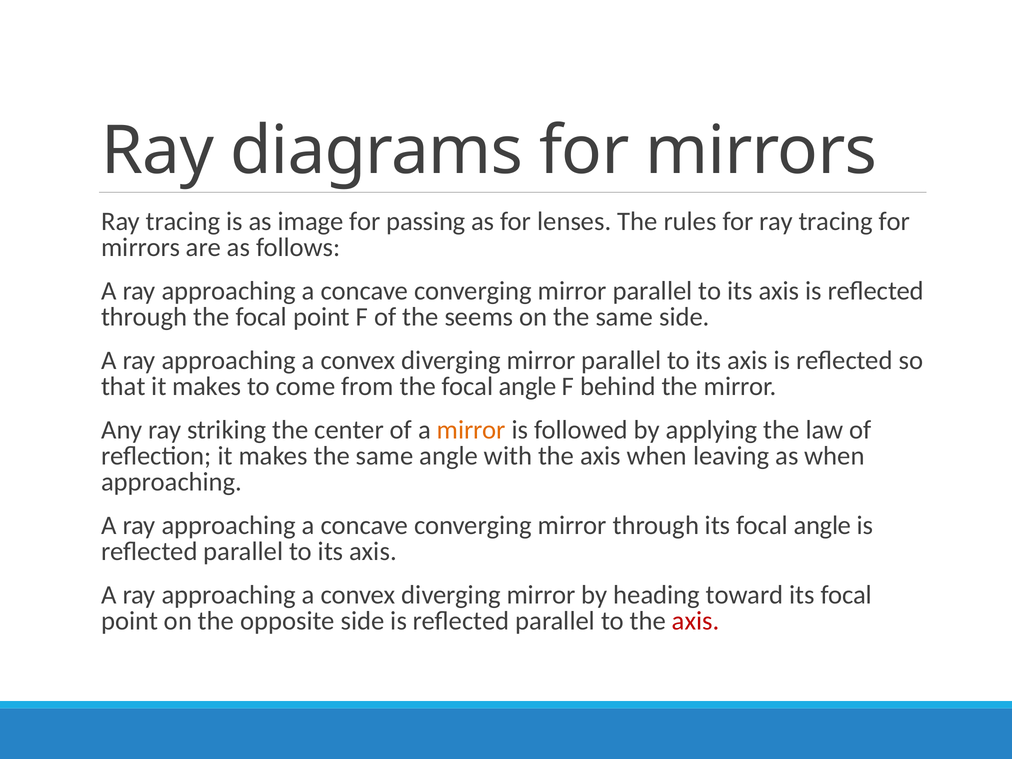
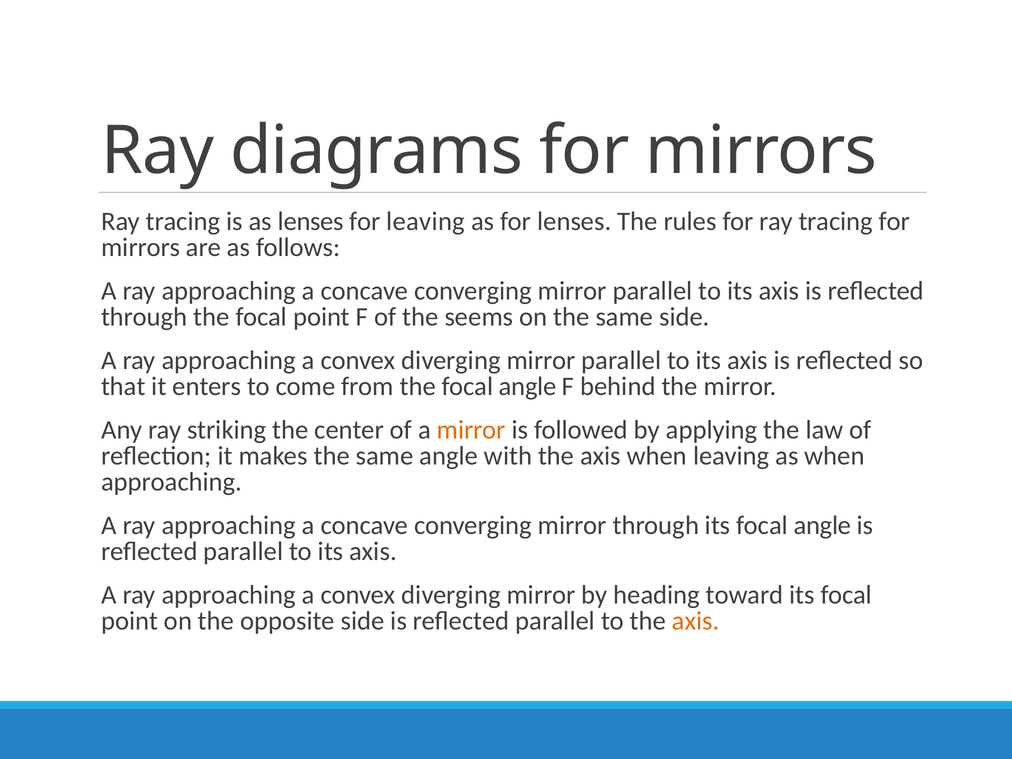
as image: image -> lenses (311, 221)
for passing: passing -> leaving (426, 221)
that it makes: makes -> enters (207, 386)
axis colour: red -> orange (696, 621)
